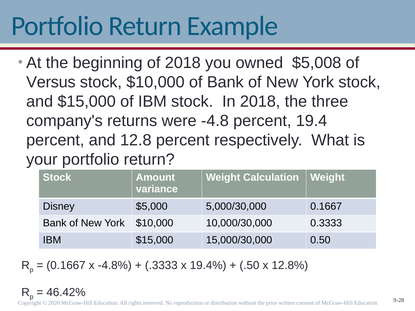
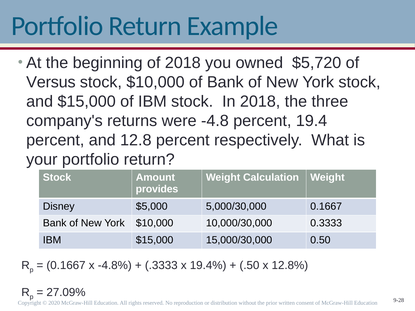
$5,008: $5,008 -> $5,720 (317, 63)
variance: variance -> provides (157, 189)
46.42%: 46.42% -> 27.09% (66, 293)
